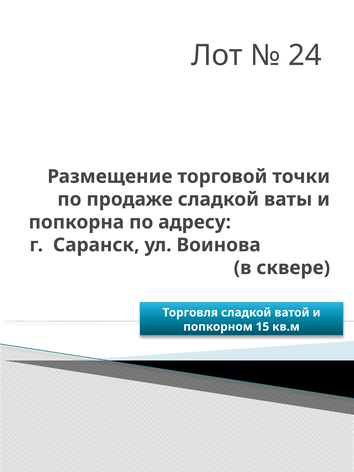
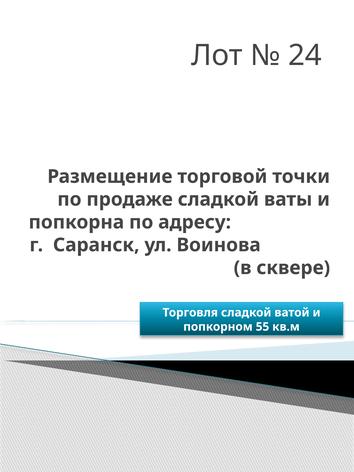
15: 15 -> 55 (262, 327)
